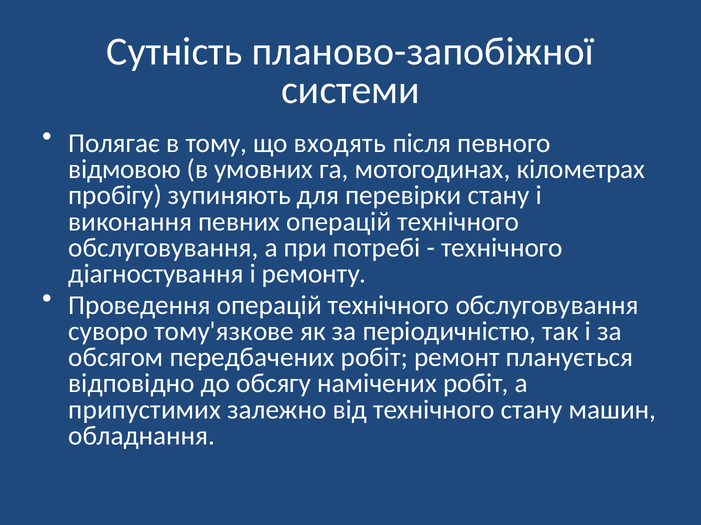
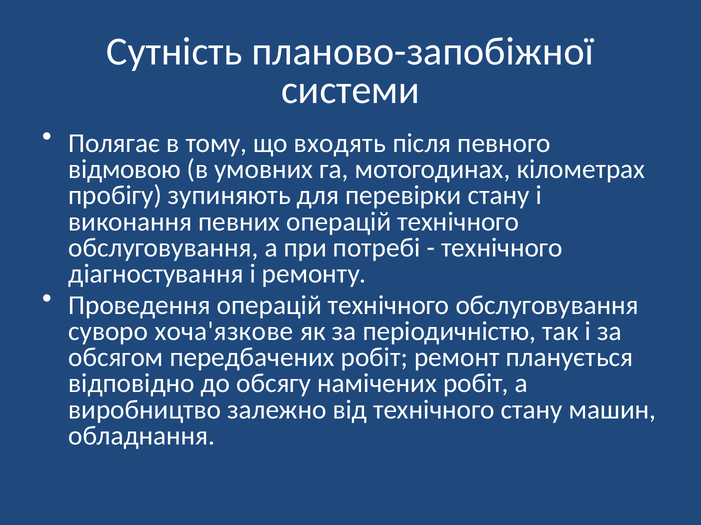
тому'язкове: тому'язкове -> хоча'язкове (224, 332)
припустимих: припустимих -> виробництво (145, 410)
